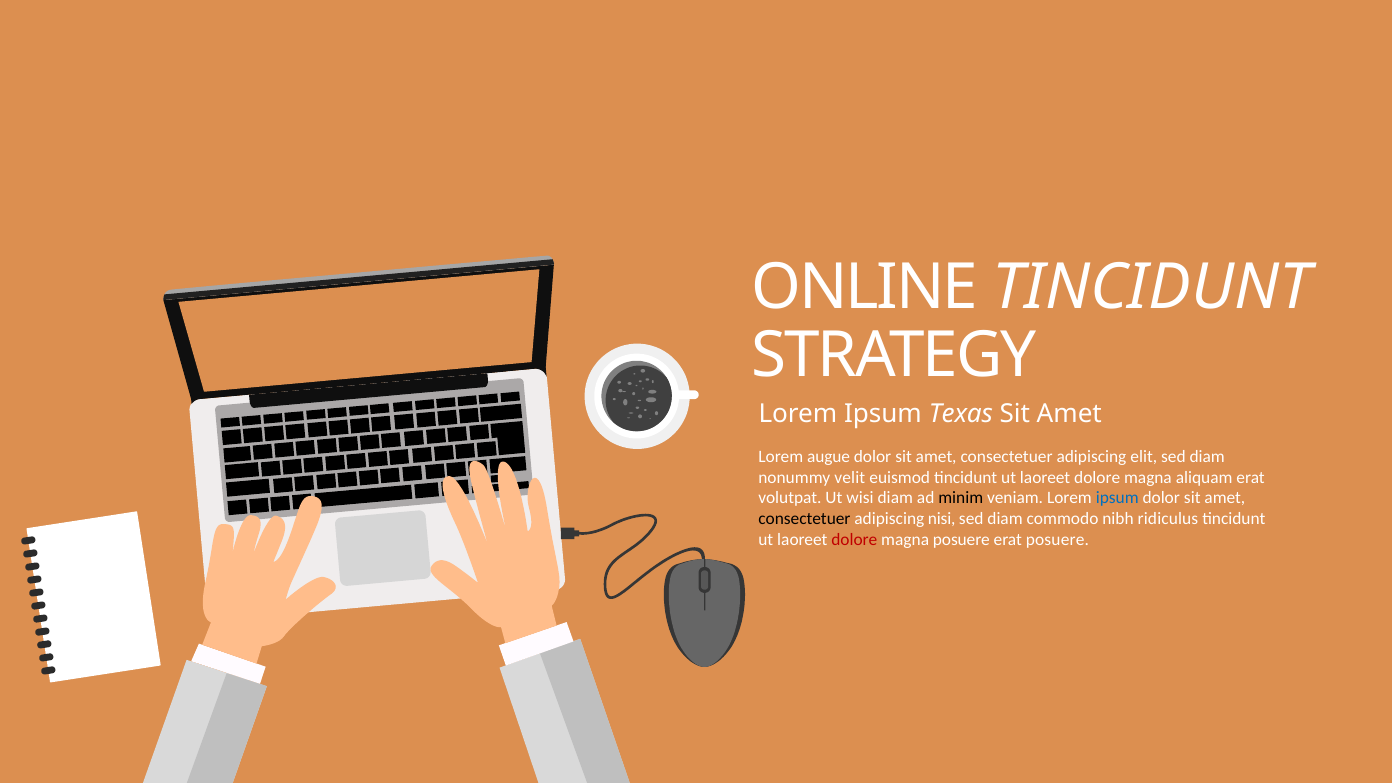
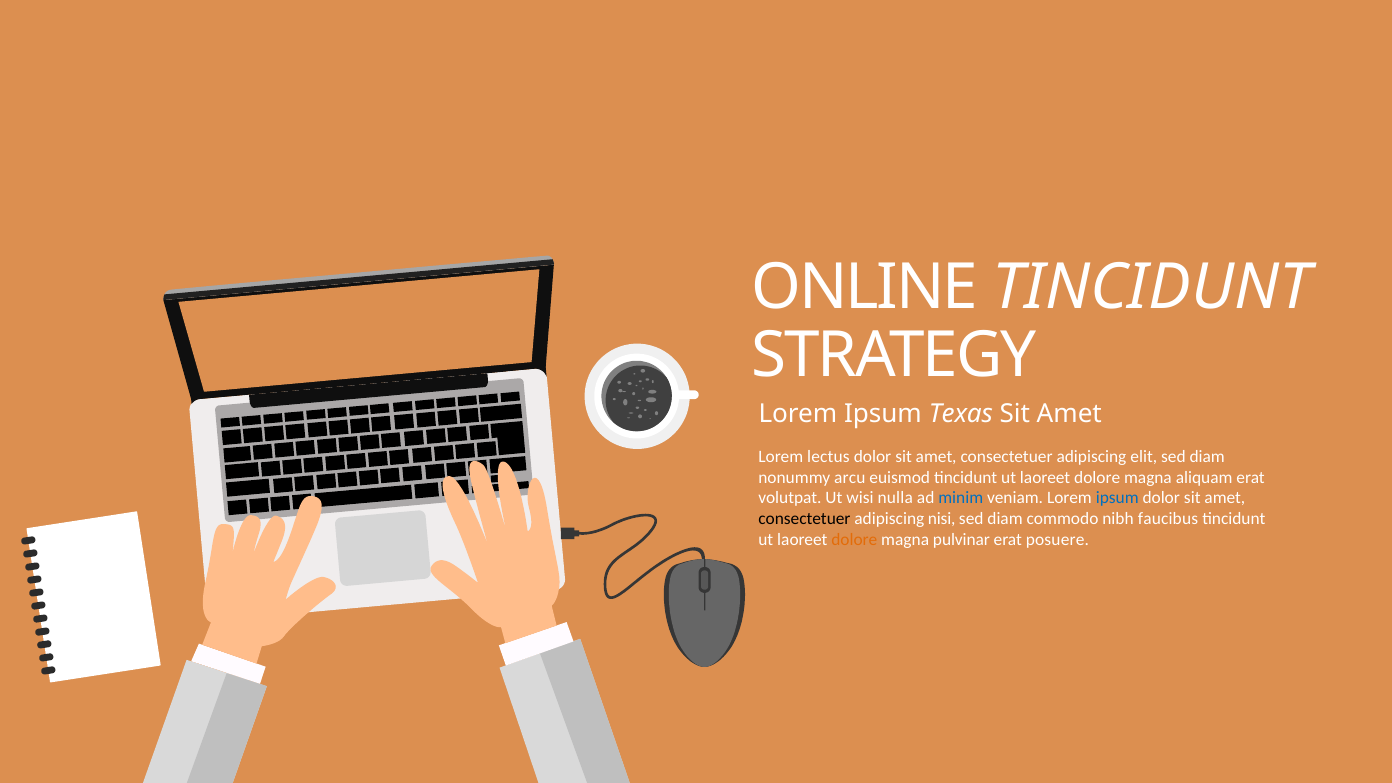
augue: augue -> lectus (828, 456)
velit: velit -> arcu (850, 477)
wisi diam: diam -> nulla (895, 498)
minim colour: black -> blue (961, 498)
ridiculus: ridiculus -> faucibus (1168, 519)
dolore colour: red -> orange (854, 540)
magna posuere: posuere -> pulvinar (961, 540)
